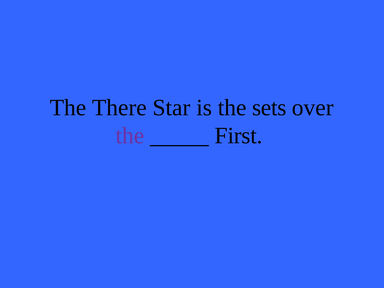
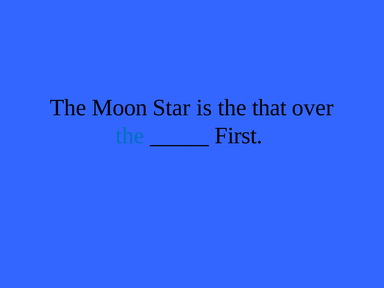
There: There -> Moon (120, 108)
sets: sets -> that (269, 108)
the colour: purple -> blue (130, 136)
